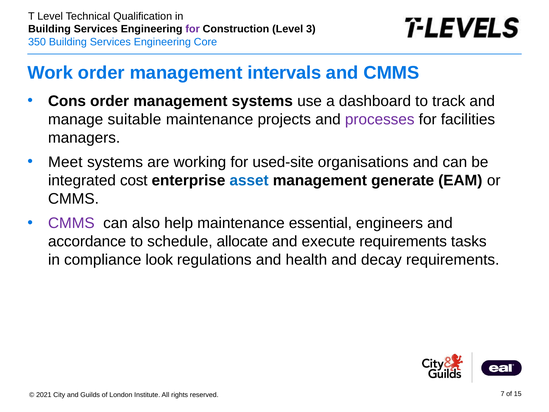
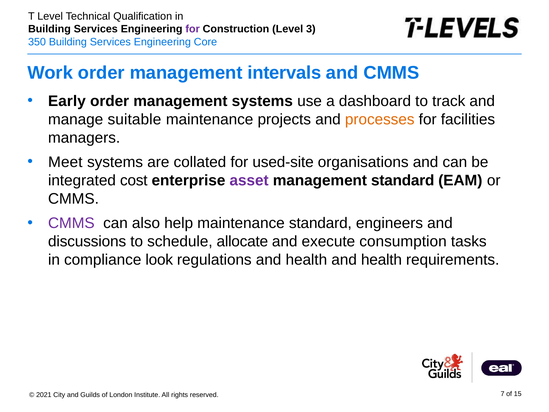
Cons: Cons -> Early (67, 101)
processes colour: purple -> orange (380, 119)
working: working -> collated (200, 162)
asset colour: blue -> purple (249, 180)
management generate: generate -> standard (403, 180)
maintenance essential: essential -> standard (320, 223)
accordance: accordance -> discussions (87, 241)
execute requirements: requirements -> consumption (403, 241)
health and decay: decay -> health (381, 260)
